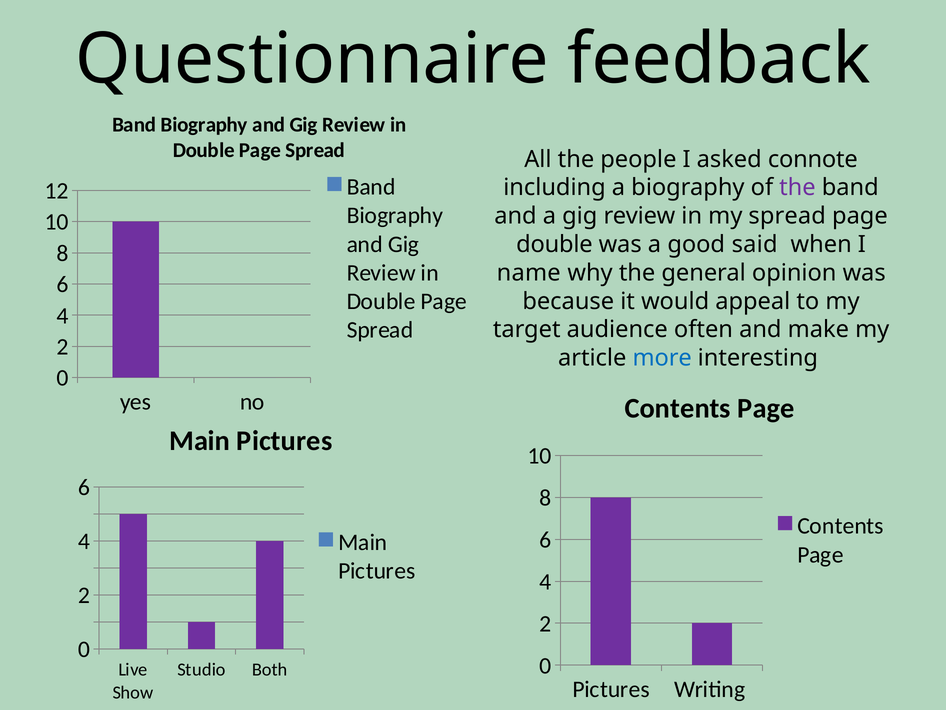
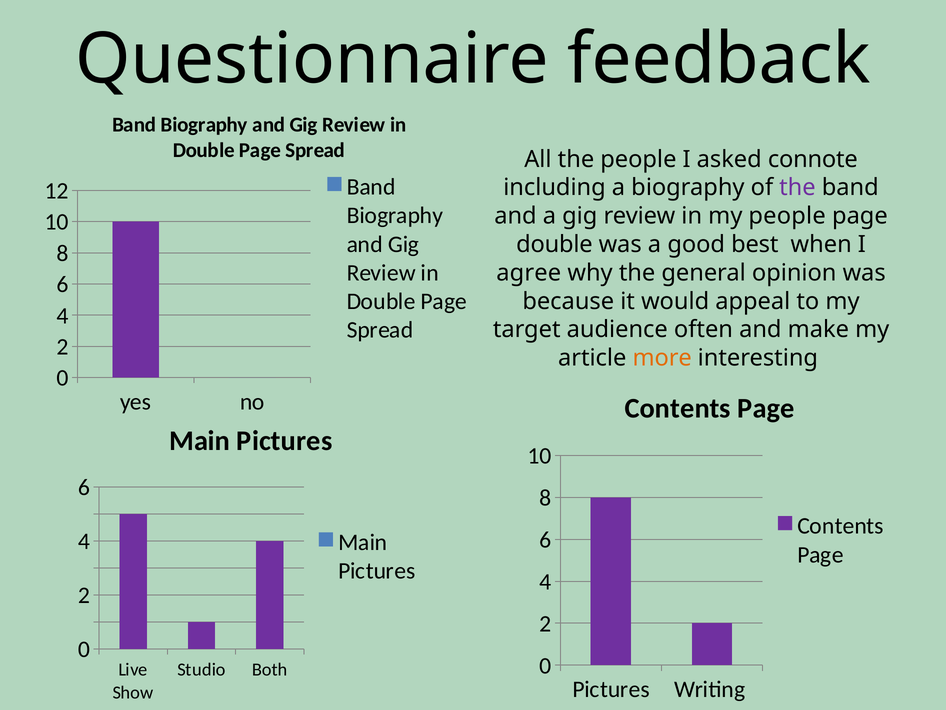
my spread: spread -> people (787, 216)
said: said -> best (755, 244)
name: name -> agree (529, 273)
more colour: blue -> orange (662, 358)
